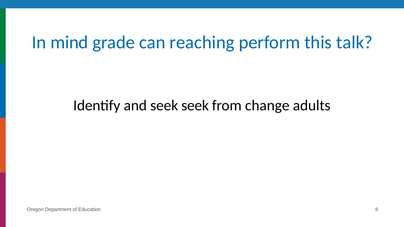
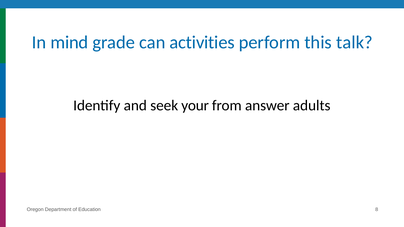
reaching: reaching -> activities (202, 43)
seek seek: seek -> your (195, 106)
change: change -> answer (267, 106)
